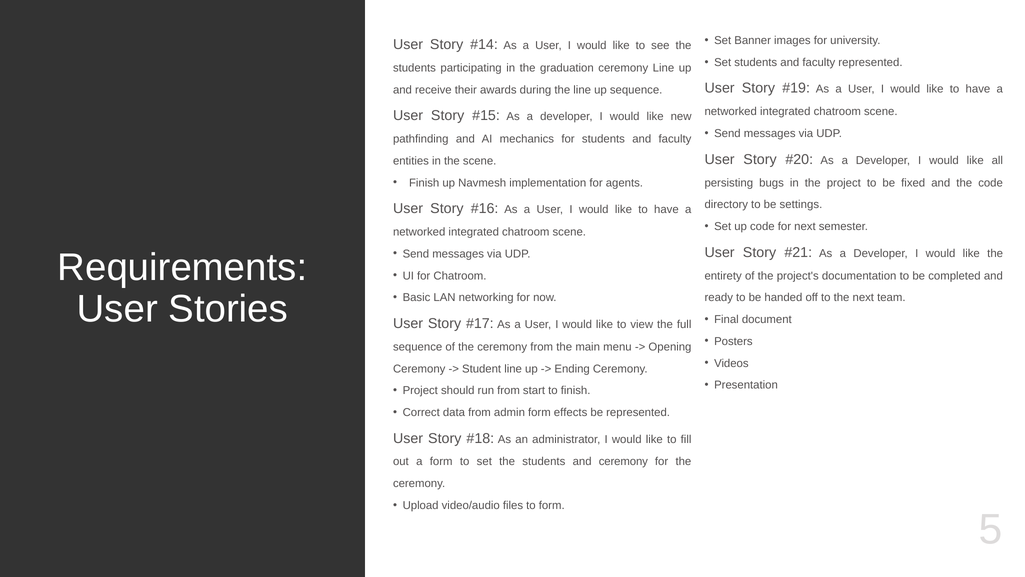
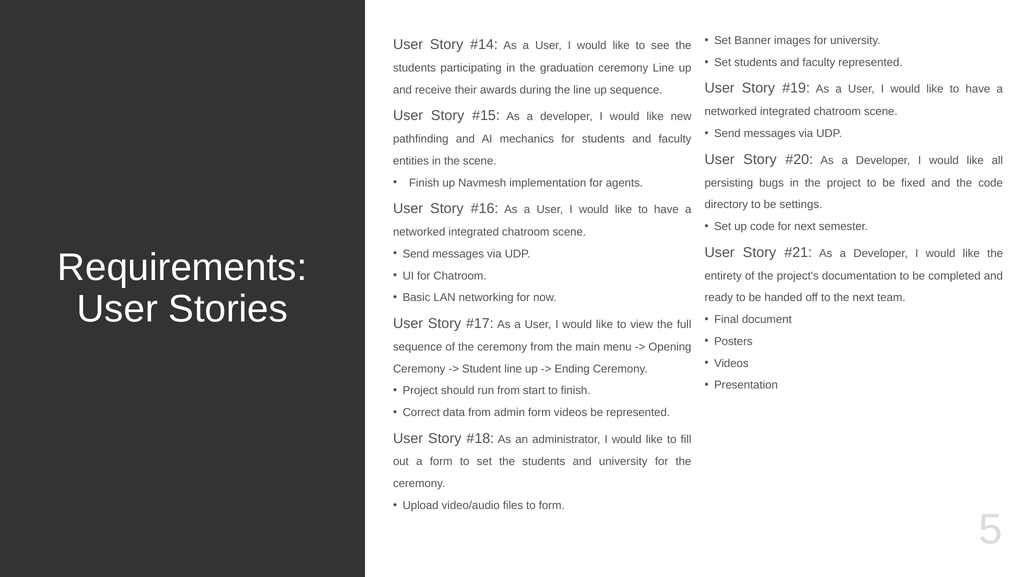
form effects: effects -> videos (571, 412)
and ceremony: ceremony -> university (623, 461)
